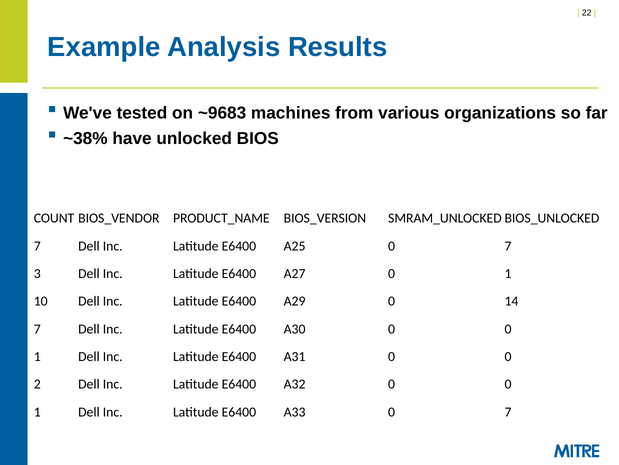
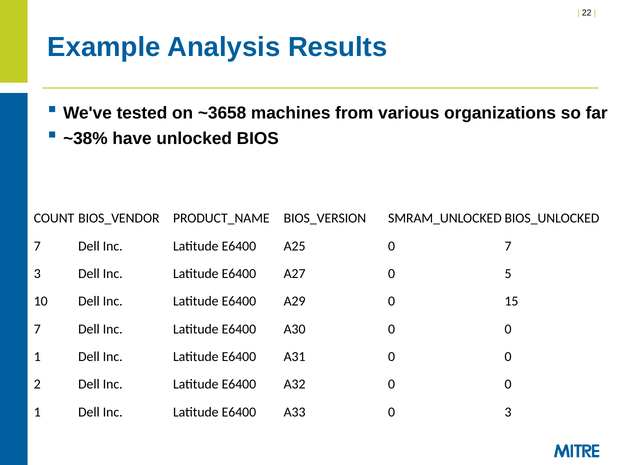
~9683: ~9683 -> ~3658 (222, 113)
A27 0 1: 1 -> 5 (508, 273)
14: 14 -> 15 (511, 301)
A33 0 7: 7 -> 3 (508, 411)
